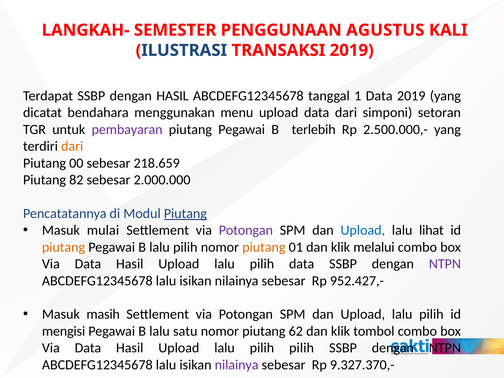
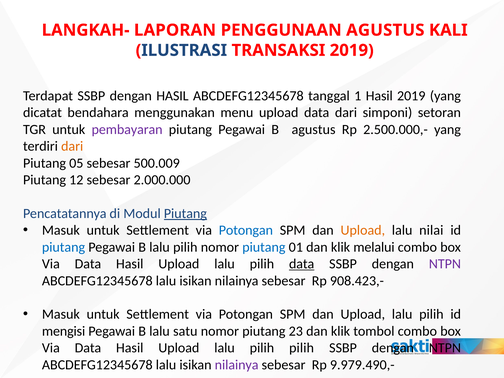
SEMESTER: SEMESTER -> LAPORAN (175, 30)
1 Data: Data -> Hasil (379, 96)
B terlebih: terlebih -> agustus (314, 129)
00: 00 -> 05 (76, 163)
218.659: 218.659 -> 500.009 (157, 163)
82: 82 -> 12 (76, 180)
mulai: mulai -> untuk (103, 230)
Potongan colour: purple -> blue (246, 230)
Upload colour: blue -> orange (363, 230)
lihat: lihat -> nilai (431, 230)
piutang colour: orange -> blue (64, 247)
piutang colour: orange -> blue (264, 247)
data underline: none -> present (302, 264)
952.427,-: 952.427,- -> 908.423,- (357, 281)
masih: masih -> untuk (103, 314)
62: 62 -> 23 (296, 331)
9.327.370,-: 9.327.370,- -> 9.979.490,- (362, 365)
